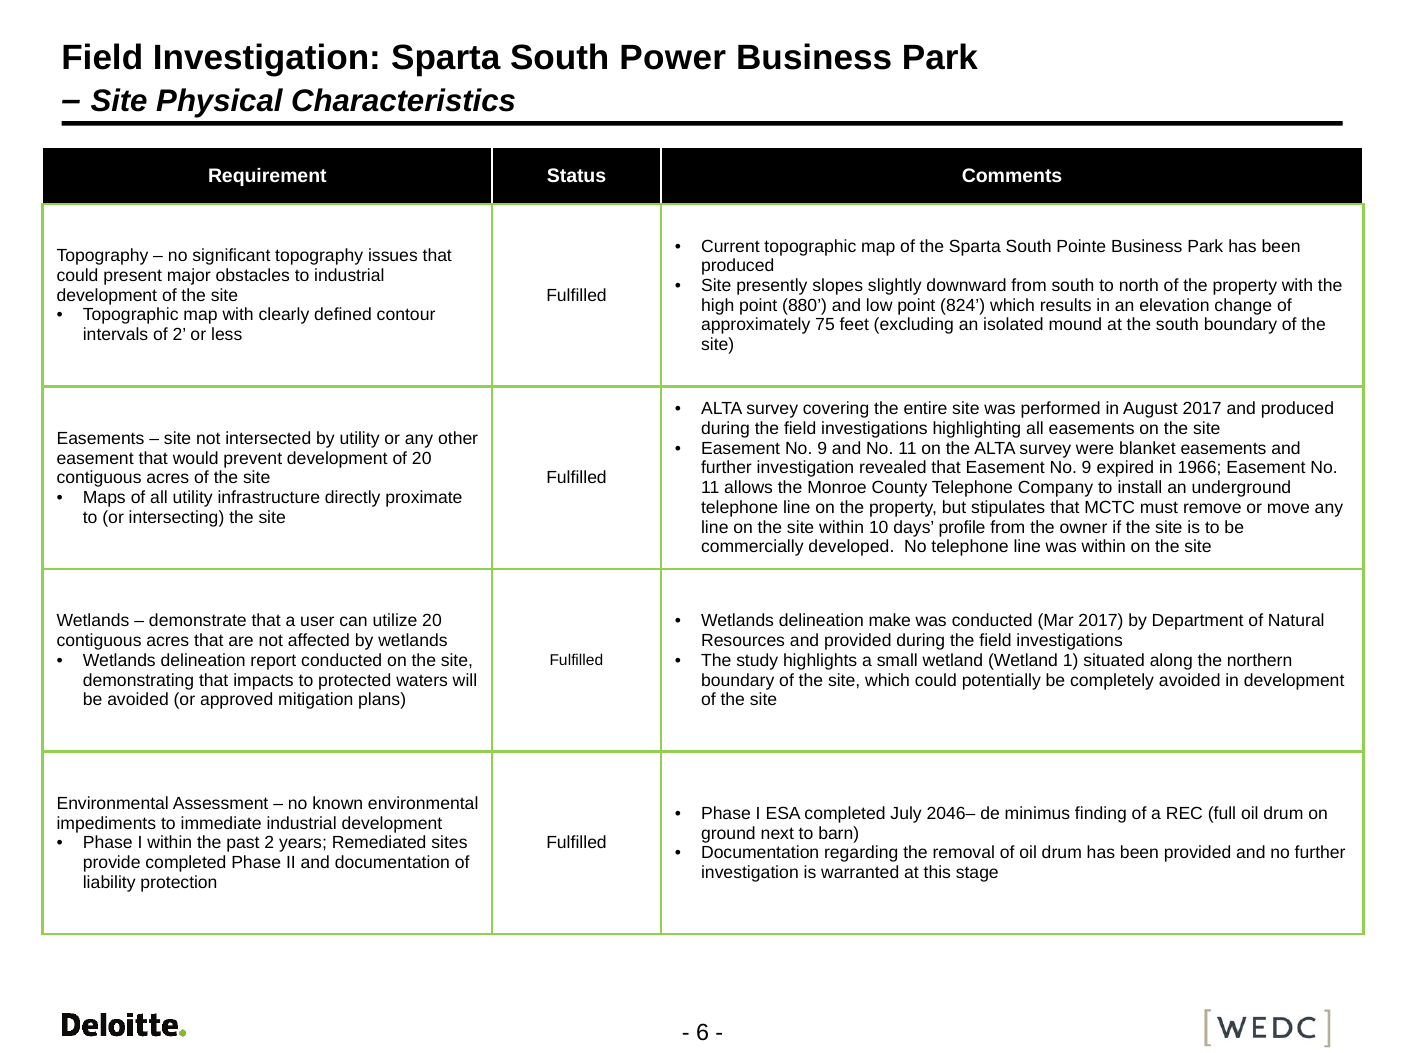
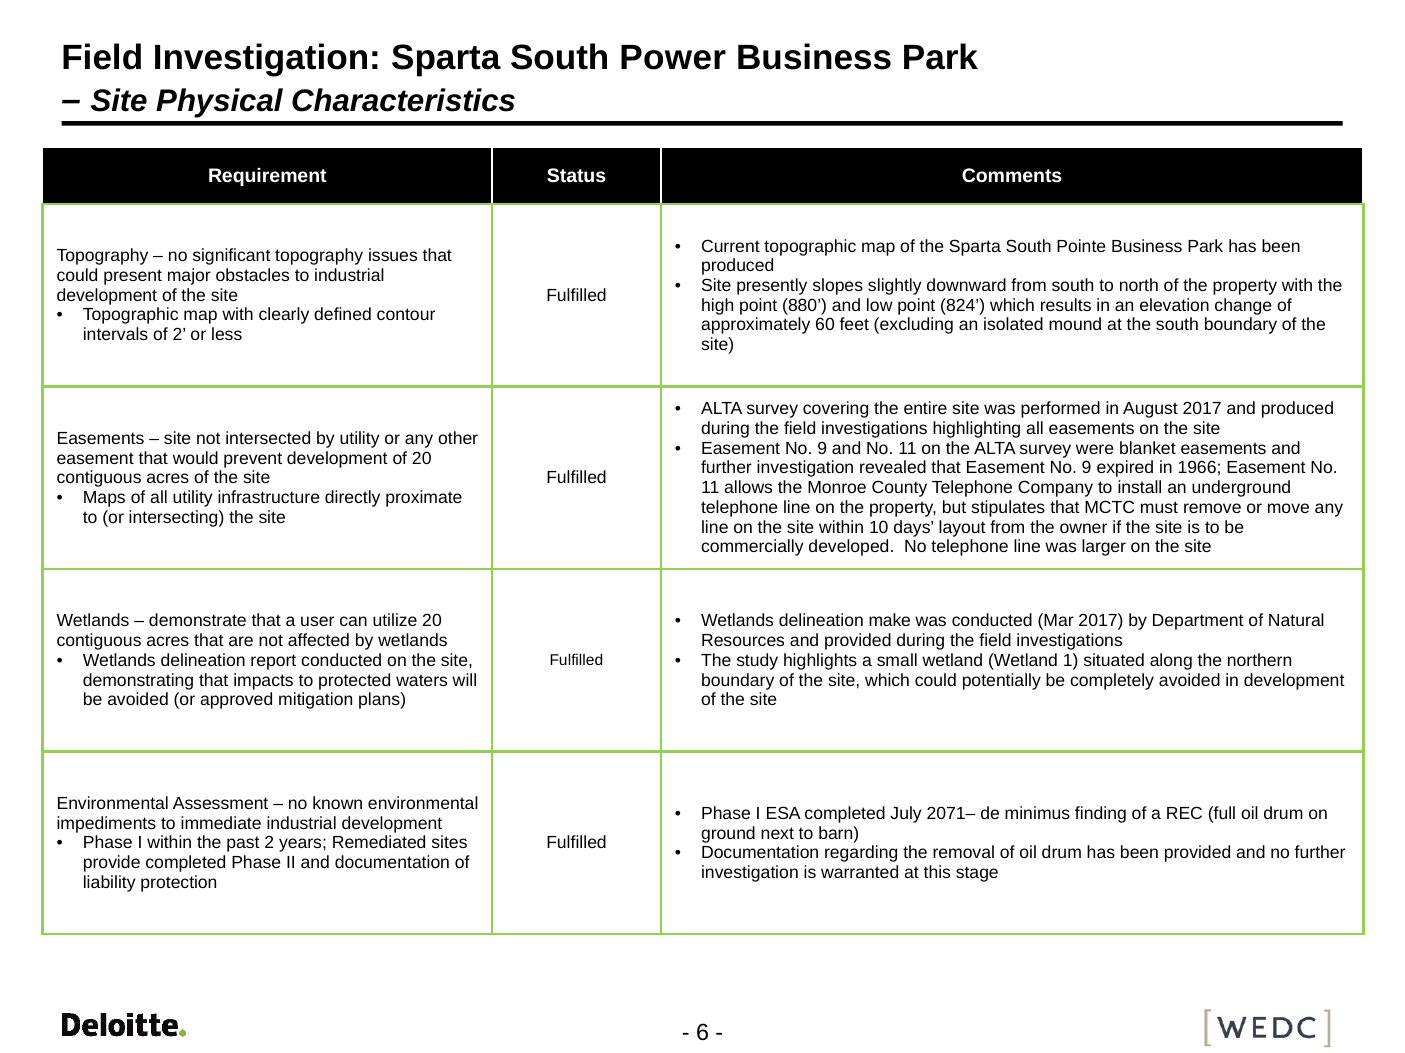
75: 75 -> 60 (825, 325)
profile: profile -> layout (962, 528)
was within: within -> larger (1104, 547)
2046–: 2046– -> 2071– (951, 814)
